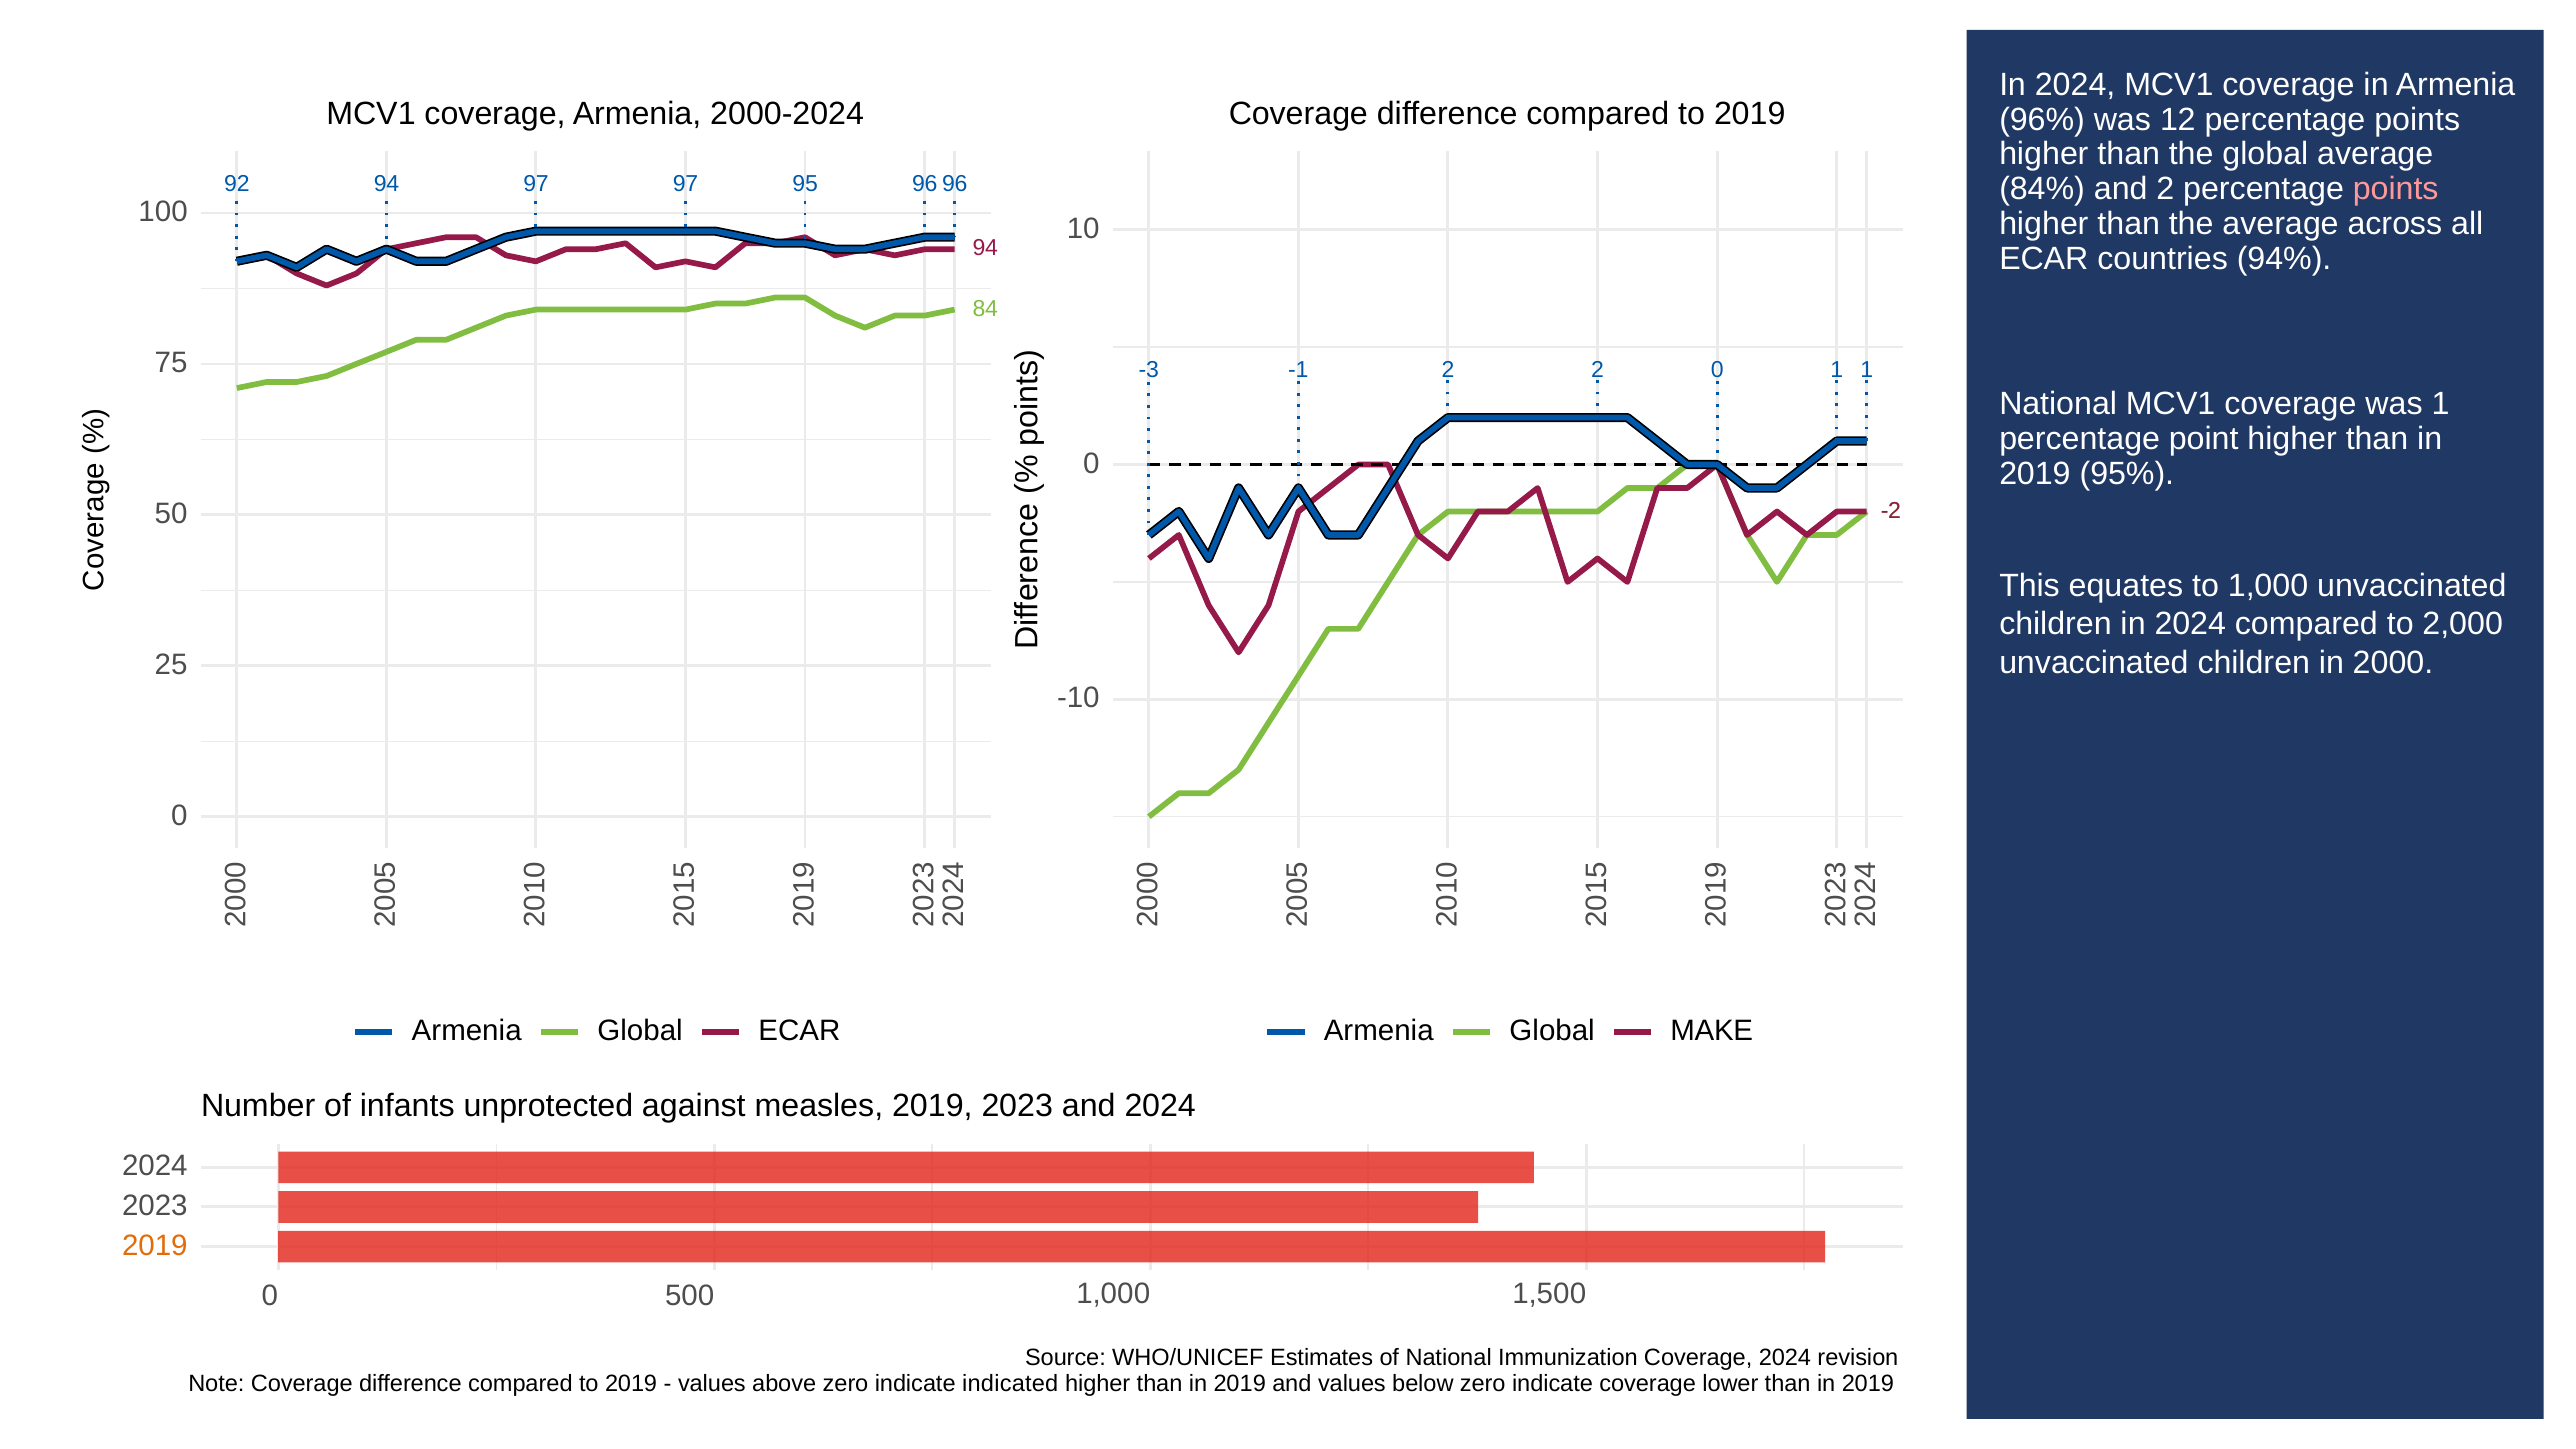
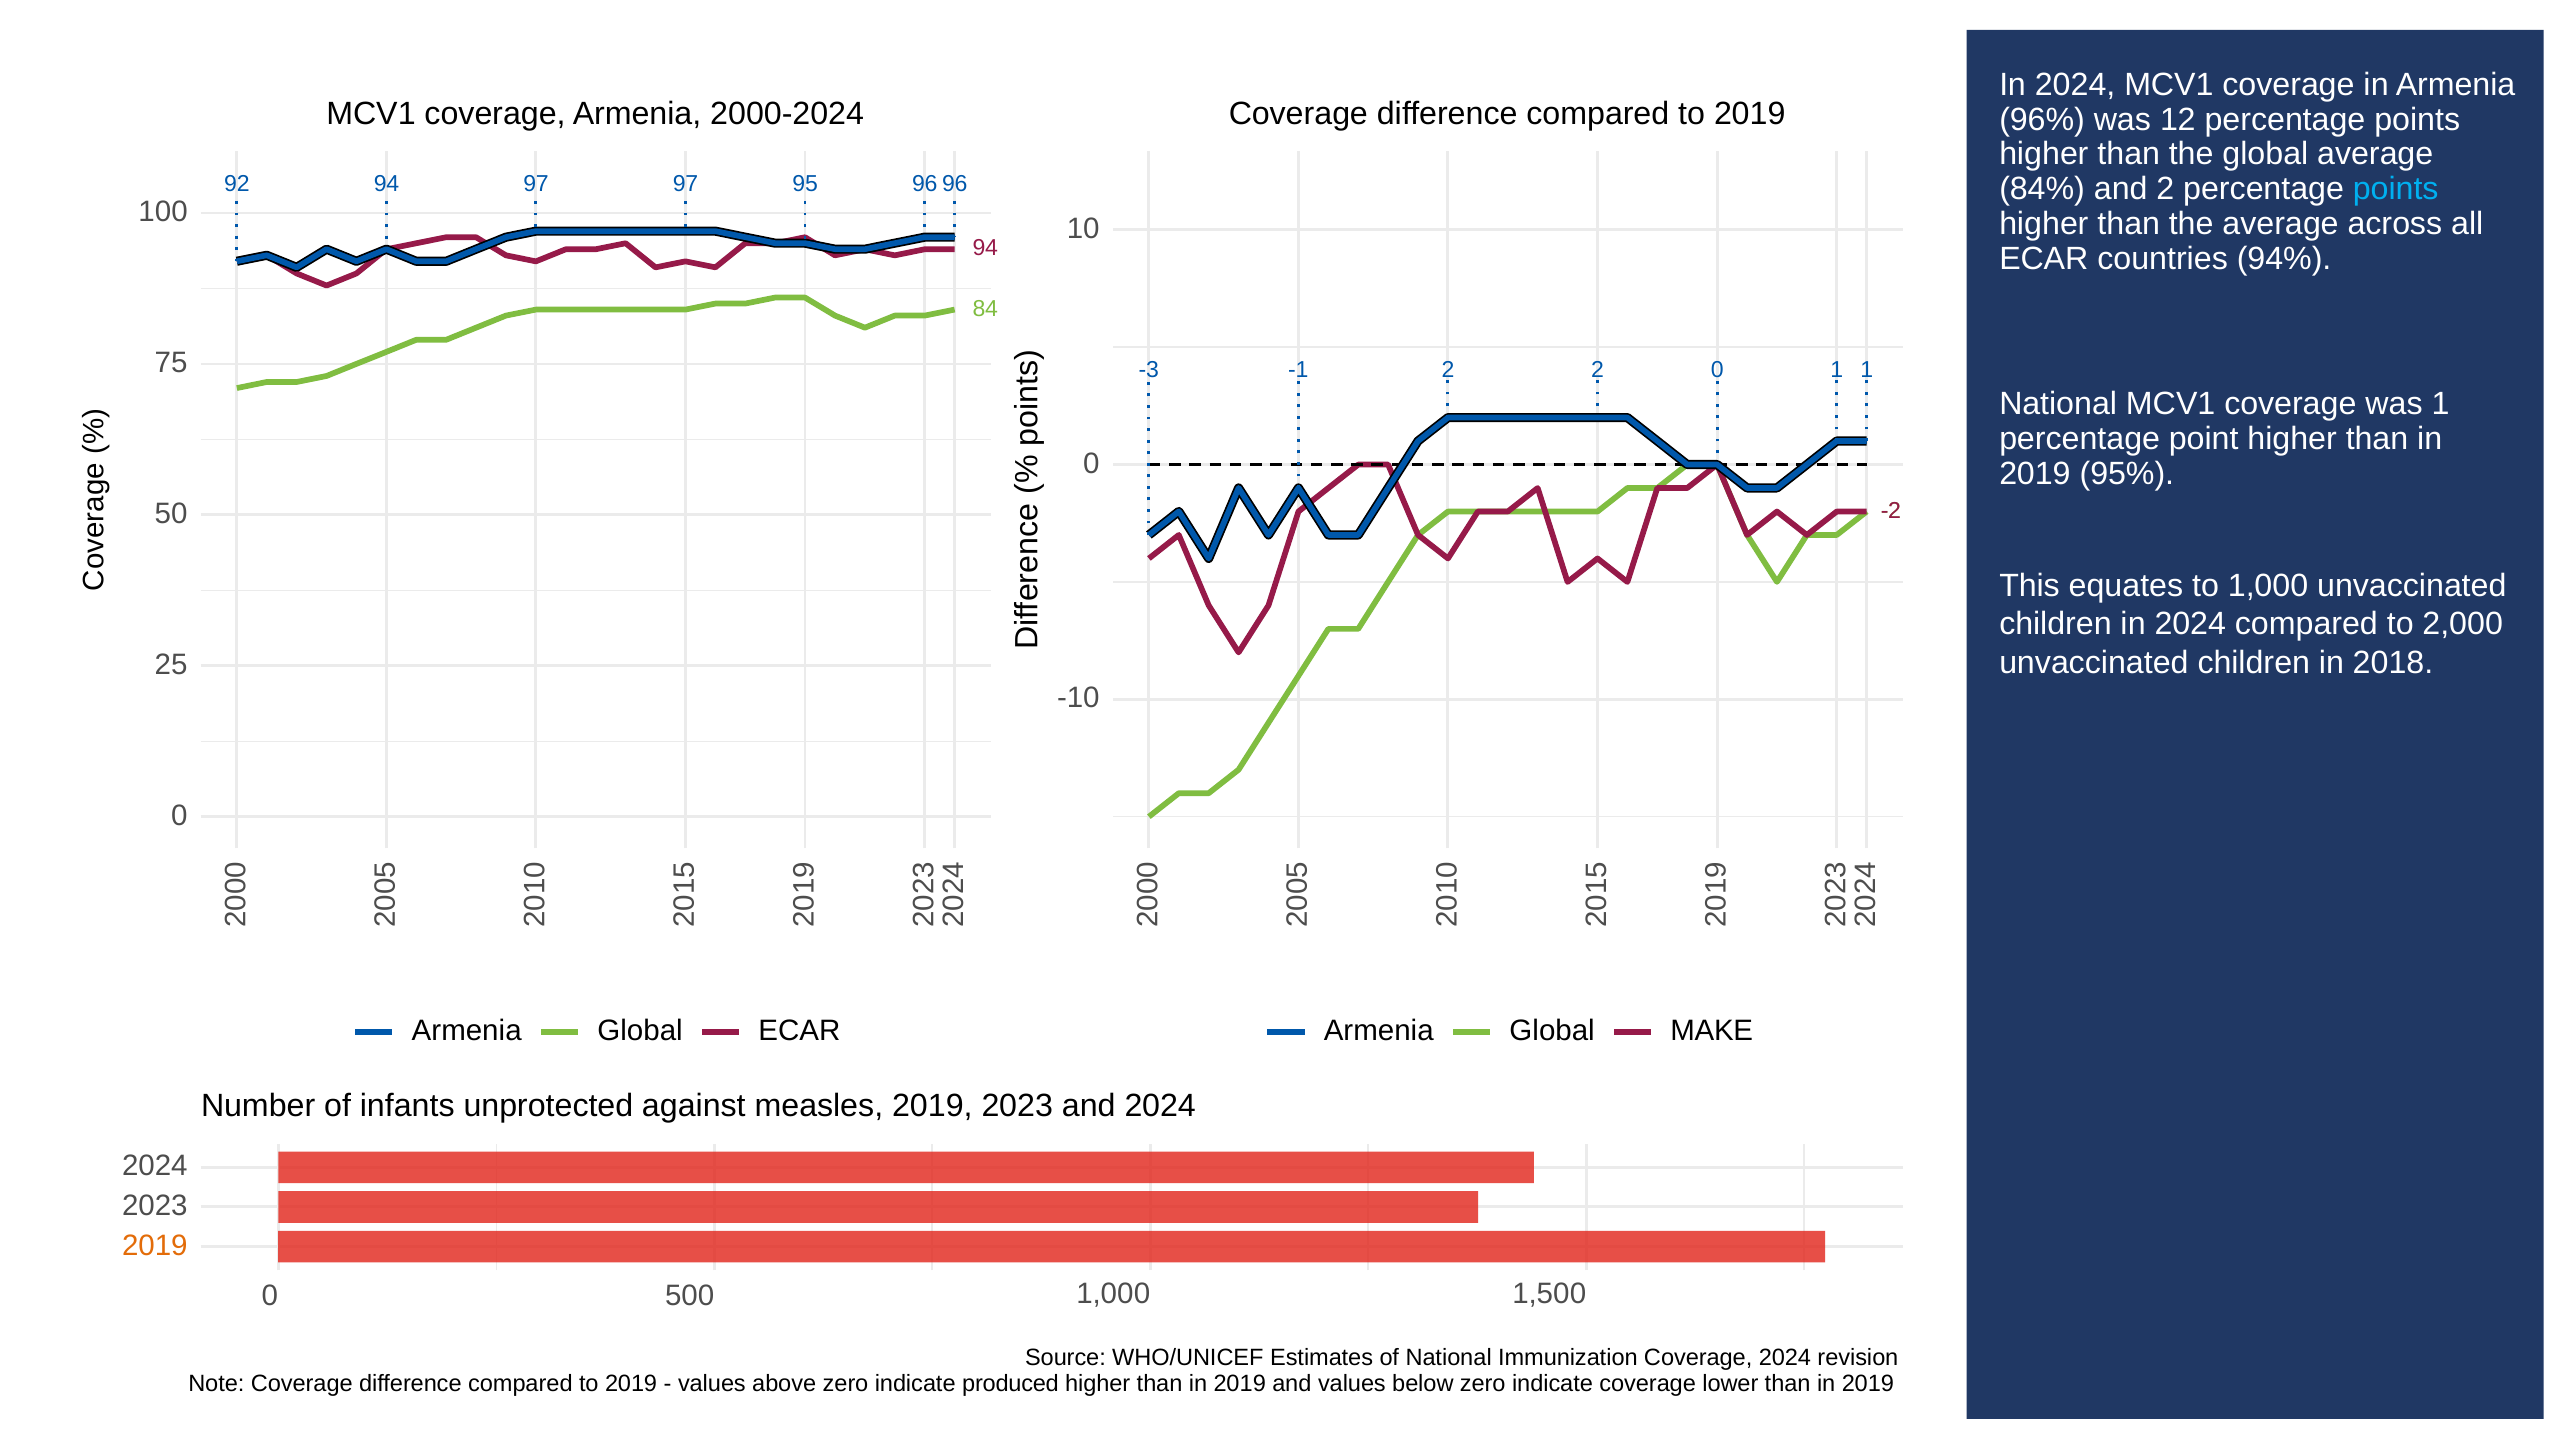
points colour: pink -> light blue (2396, 189)
2000: 2000 -> 2018 (2393, 663)
indicated: indicated -> produced (1010, 1383)
